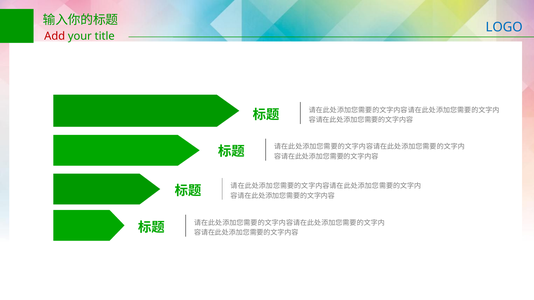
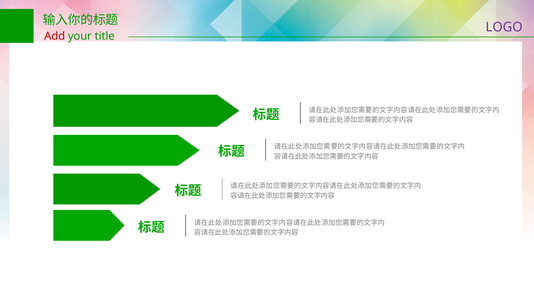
LOGO colour: blue -> purple (504, 27)
